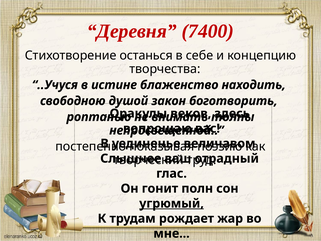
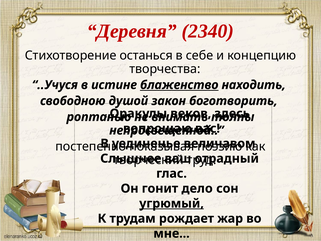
7400: 7400 -> 2340 (208, 31)
блаженство underline: none -> present (179, 85)
полн: полн -> дело (197, 188)
